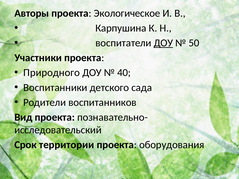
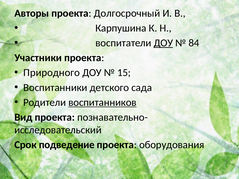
Экологическое: Экологическое -> Долгосрочный (127, 13)
50: 50 -> 84 (194, 43)
40: 40 -> 15 (124, 73)
воспитанников underline: none -> present (102, 103)
территории: территории -> подведение (67, 145)
